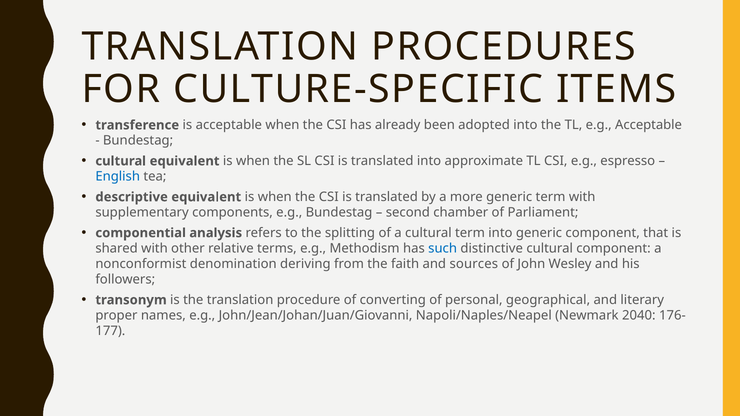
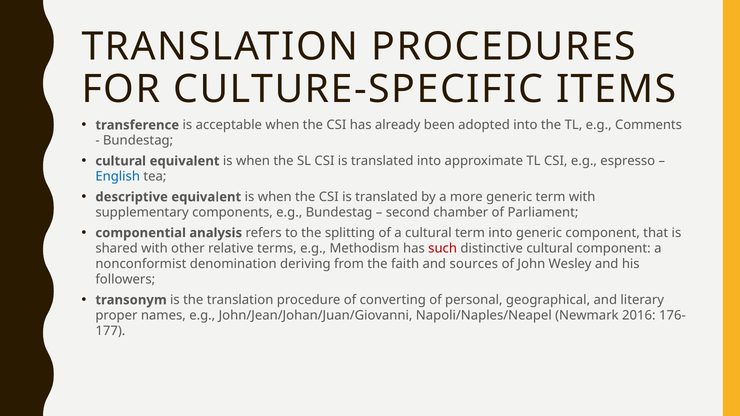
e.g Acceptable: Acceptable -> Comments (649, 125)
such colour: blue -> red (443, 249)
2040: 2040 -> 2016 (639, 316)
